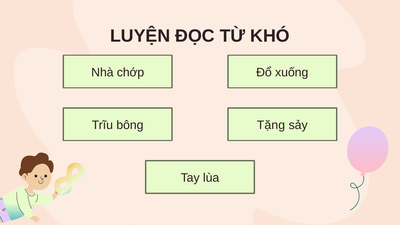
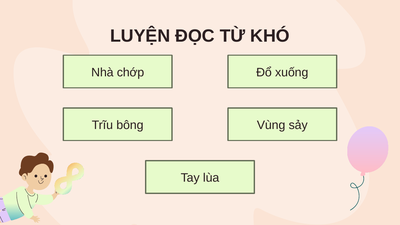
Tặng: Tặng -> Vùng (271, 125)
